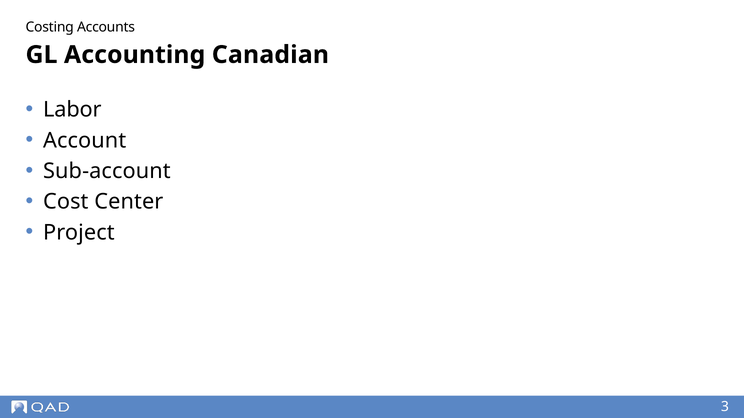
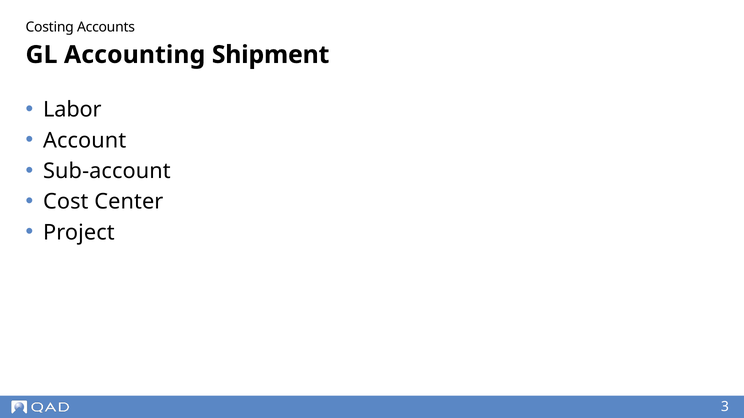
Canadian: Canadian -> Shipment (271, 55)
